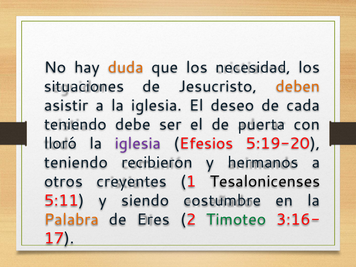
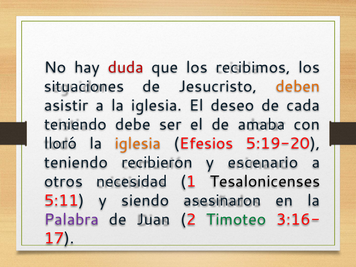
duda colour: orange -> red (126, 67)
necesidad: necesidad -> recibimos (253, 67)
puerta: puerta -> amaba (261, 124)
iglesia colour: purple -> orange (138, 143)
hermanos: hermanos -> escenario (263, 162)
creyentes: creyentes -> necesidad (132, 181)
costumbre: costumbre -> asesinaron (222, 200)
Palabra colour: orange -> purple (72, 219)
Eres: Eres -> Juan (153, 219)
